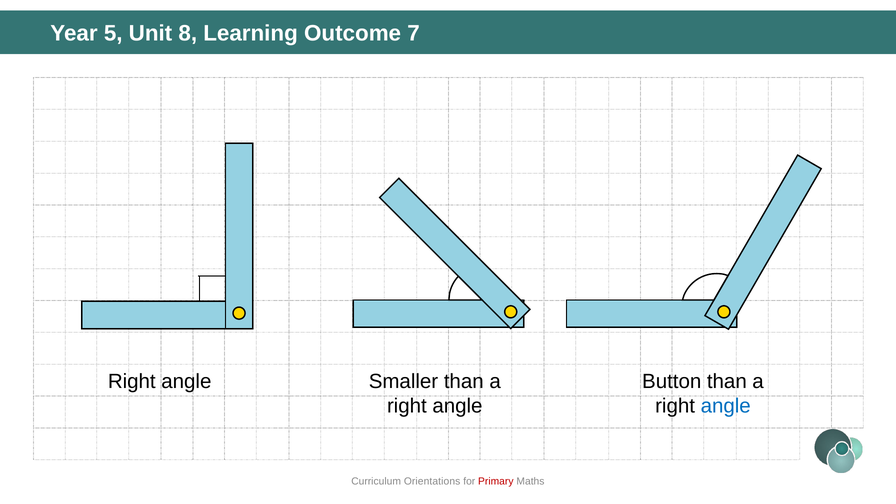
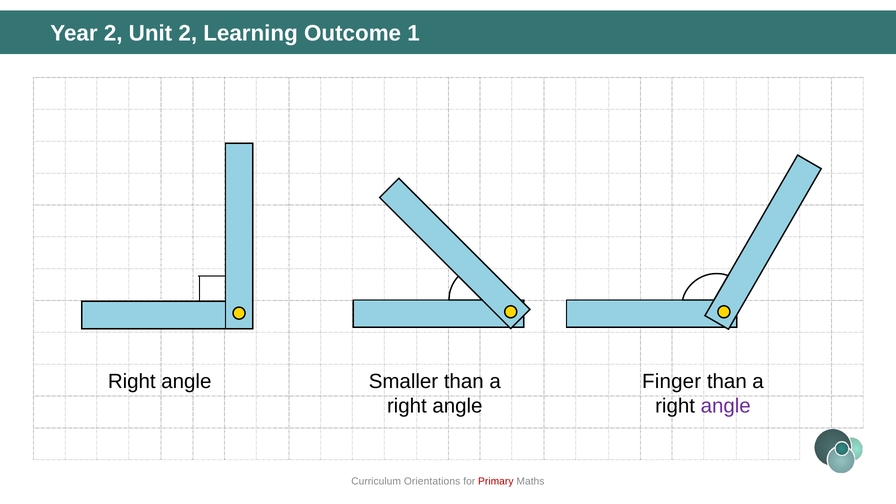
Year 5: 5 -> 2 (113, 33)
Unit 8: 8 -> 2 (188, 33)
7: 7 -> 1 (414, 33)
Button: Button -> Finger (672, 381)
angle colour: blue -> purple (726, 406)
